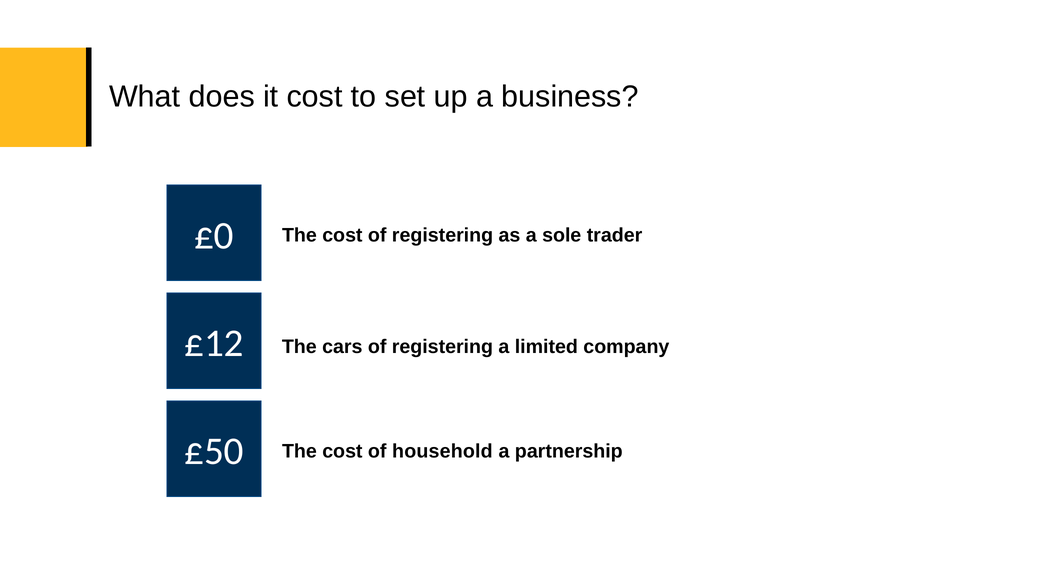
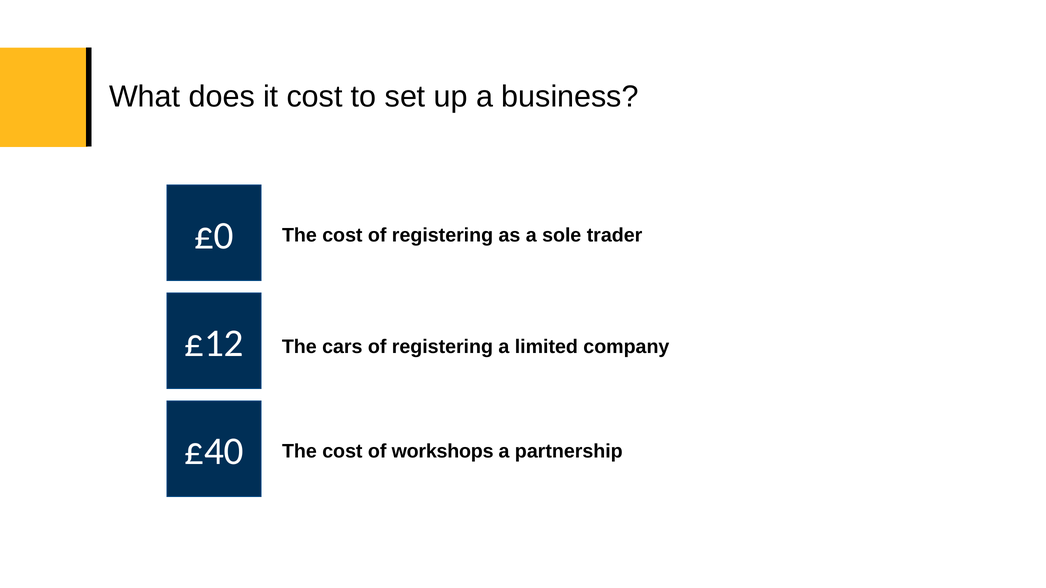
£50: £50 -> £40 (214, 452)
household: household -> workshops (443, 452)
